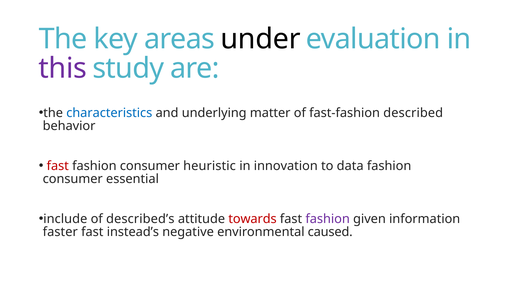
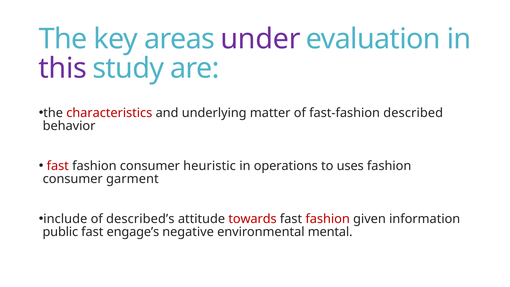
under colour: black -> purple (261, 39)
characteristics colour: blue -> red (109, 113)
innovation: innovation -> operations (286, 166)
data: data -> uses (350, 166)
essential: essential -> garment (132, 179)
fashion colour: purple -> red (328, 219)
faster: faster -> public (60, 232)
instead’s: instead’s -> engage’s (133, 232)
caused: caused -> mental (330, 232)
